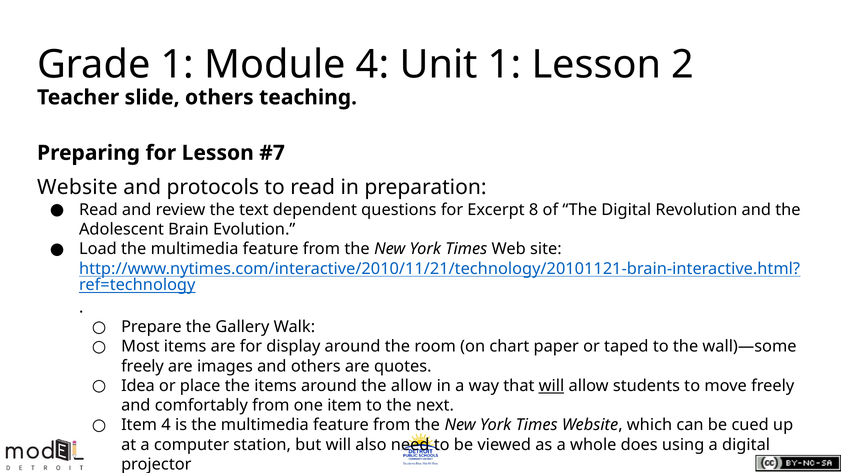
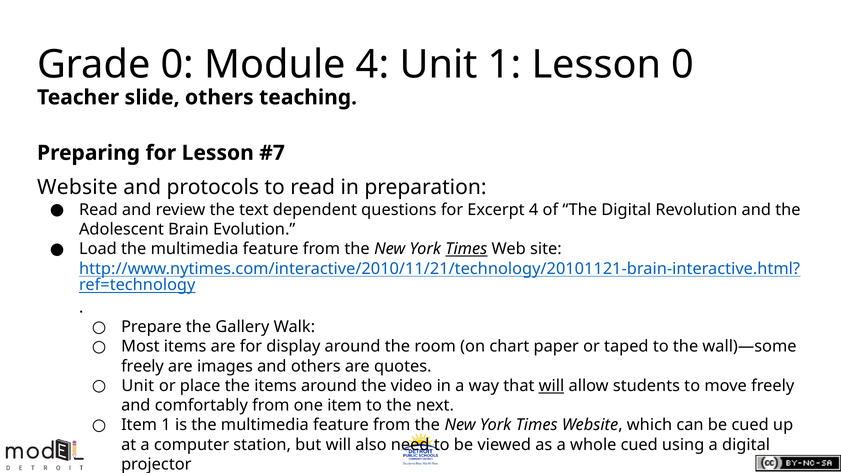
Grade 1: 1 -> 0 (177, 65)
Lesson 2: 2 -> 0 (683, 65)
Excerpt 8: 8 -> 4 (534, 210)
Times underline: none -> present (466, 249)
Idea: Idea -> Unit (138, 386)
the allow: allow -> video (412, 386)
Item 4: 4 -> 1 (166, 425)
whole does: does -> cued (639, 445)
